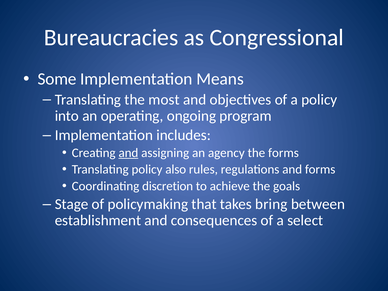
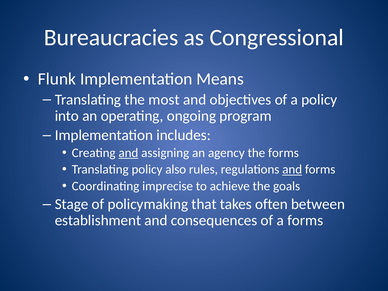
Some: Some -> Flunk (57, 79)
and underline: none -> present (292, 169)
discretion: discretion -> imprecise (168, 186)
bring: bring -> often (271, 204)
a select: select -> forms (305, 220)
